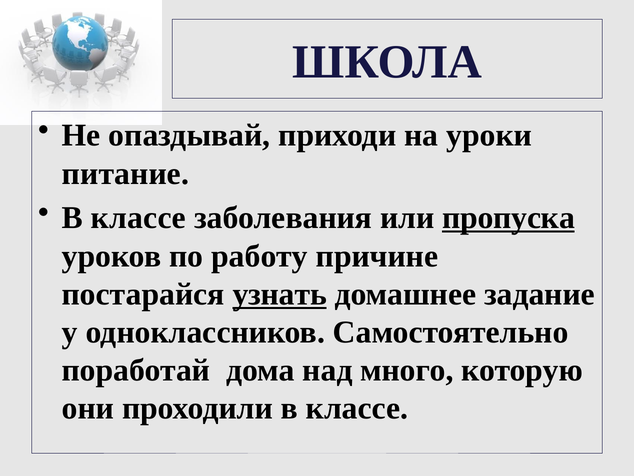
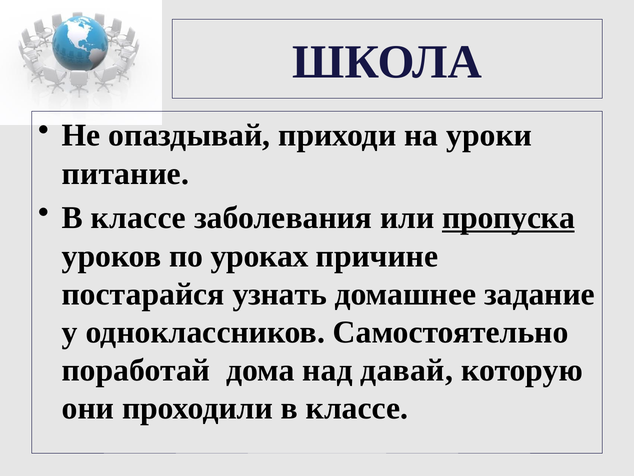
работу: работу -> уроках (260, 256)
узнать underline: present -> none (280, 294)
много: много -> давай (407, 370)
